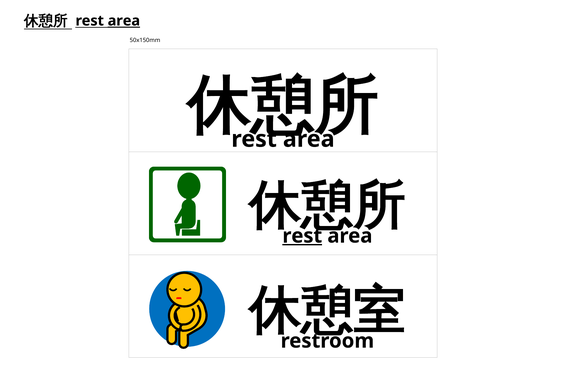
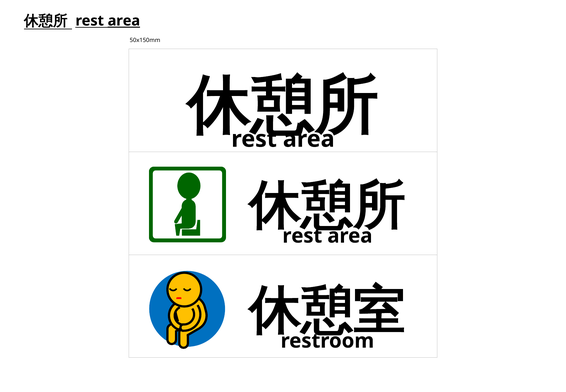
rest underline: present -> none (302, 236)
